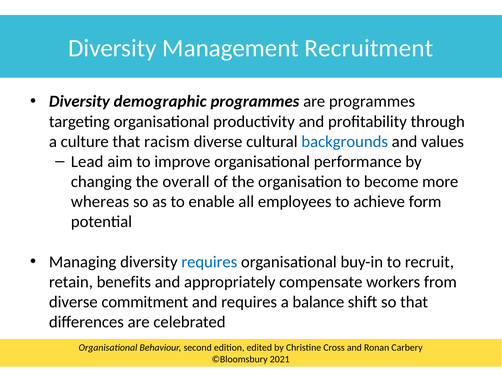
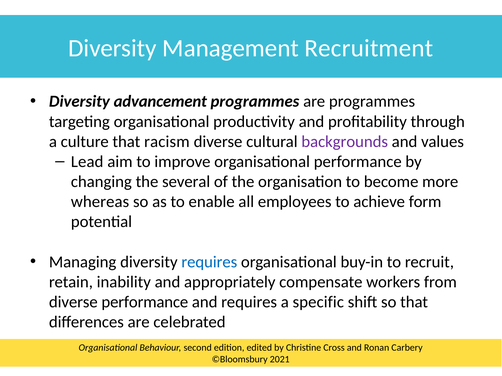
demographic: demographic -> advancement (160, 102)
backgrounds colour: blue -> purple (345, 142)
overall: overall -> several (186, 182)
benefits: benefits -> inability (124, 282)
diverse commitment: commitment -> performance (145, 302)
balance: balance -> specific (318, 302)
